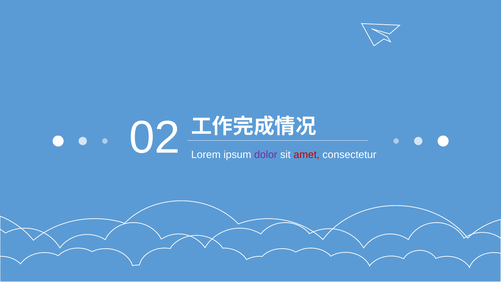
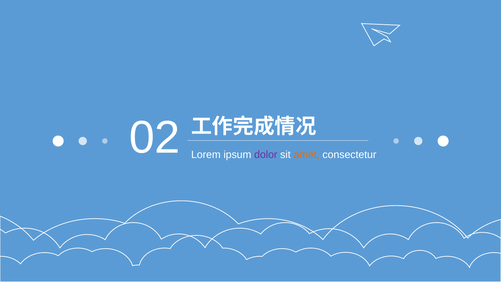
amet colour: red -> orange (307, 155)
